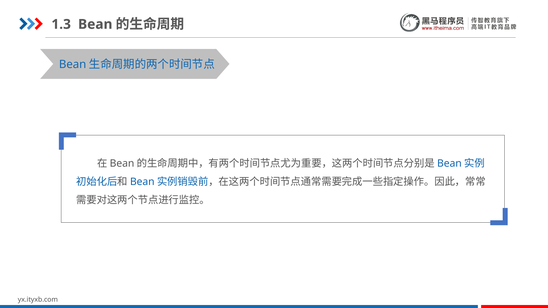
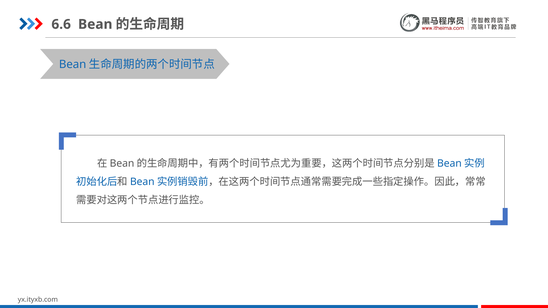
1.3: 1.3 -> 6.6 (61, 24)
